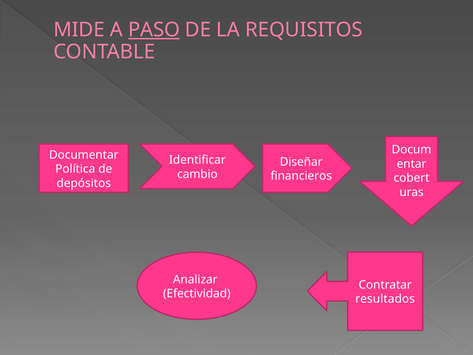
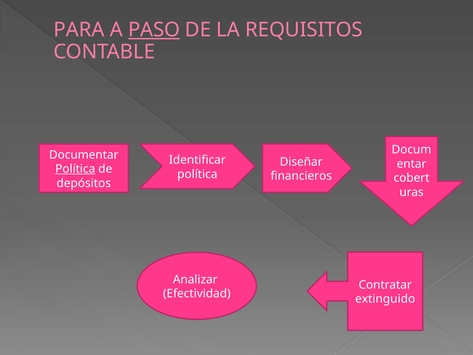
MIDE: MIDE -> PARA (79, 30)
Política underline: none -> present (75, 169)
cambio: cambio -> política (197, 174)
resultados: resultados -> extinguido (385, 299)
